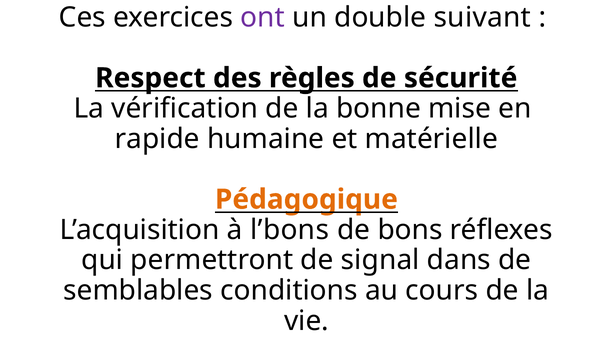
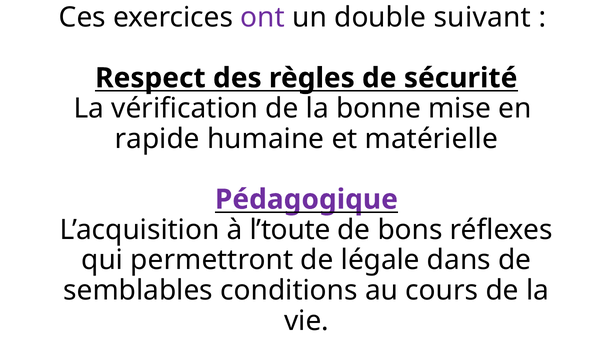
Pédagogique colour: orange -> purple (306, 199)
l’bons: l’bons -> l’toute (290, 230)
signal: signal -> légale (380, 260)
